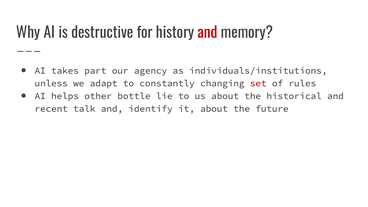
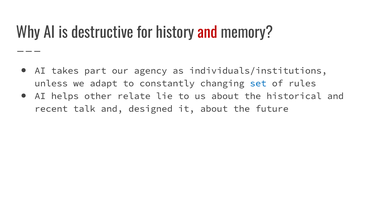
set colour: red -> blue (258, 83)
bottle: bottle -> relate (134, 96)
identify: identify -> designed (151, 109)
